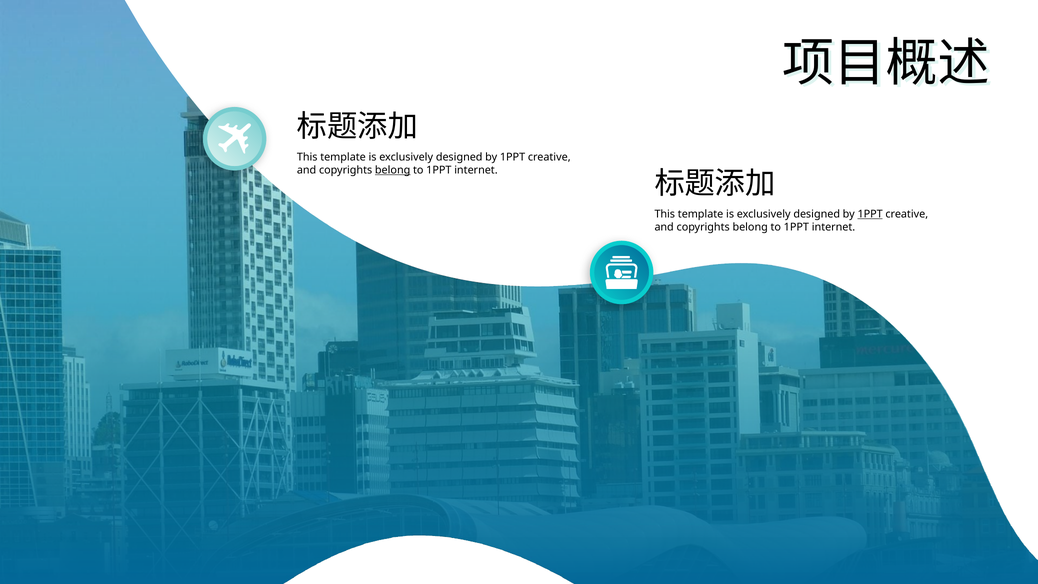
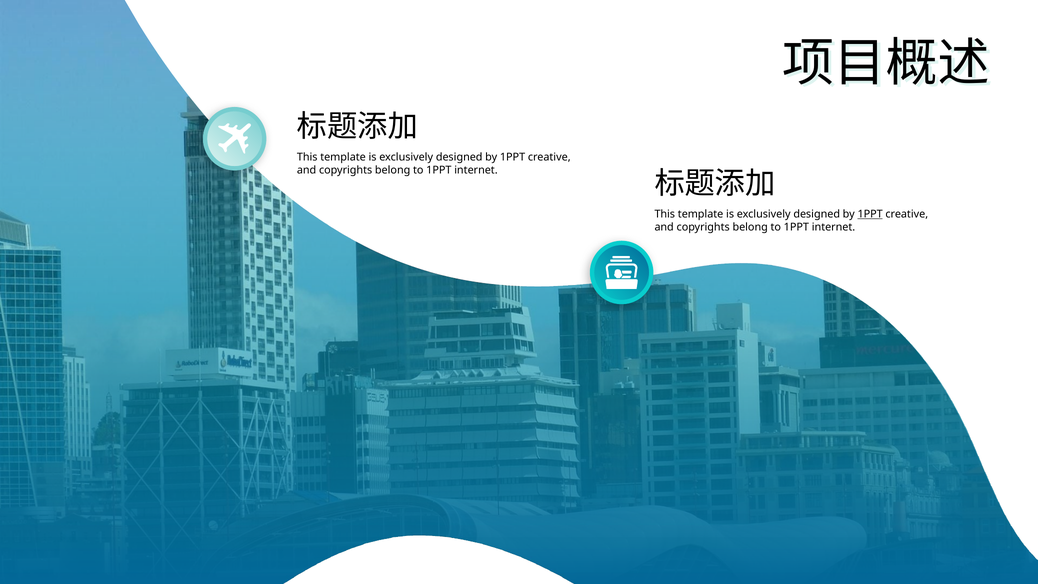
belong underline: present -> none (393, 170)
